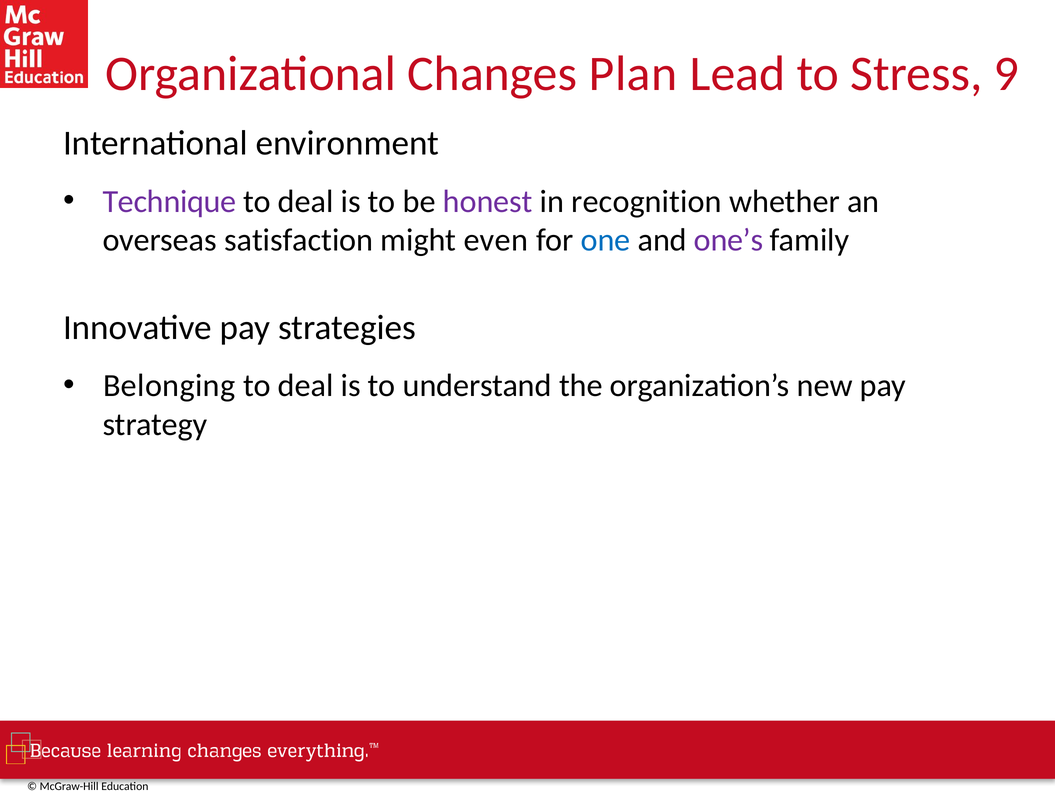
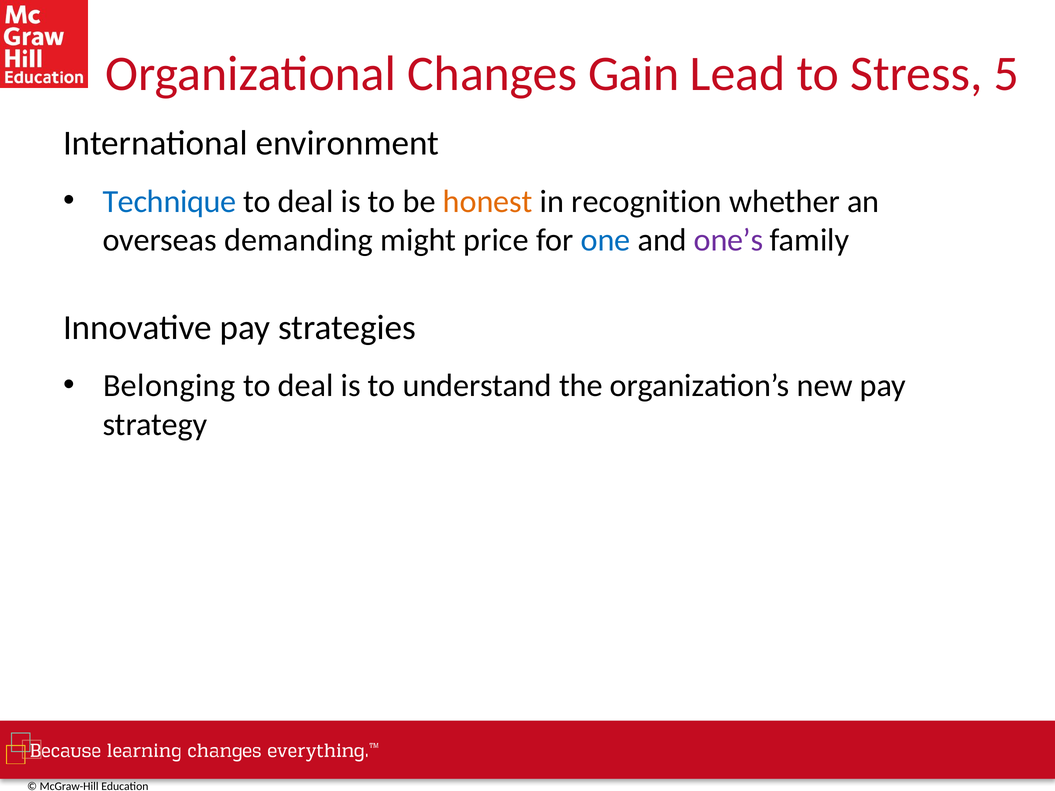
Plan: Plan -> Gain (634, 74)
9: 9 -> 5 (1006, 74)
Technique colour: purple -> blue (169, 201)
honest colour: purple -> orange (488, 201)
satisfaction: satisfaction -> demanding (299, 240)
even: even -> price (496, 240)
